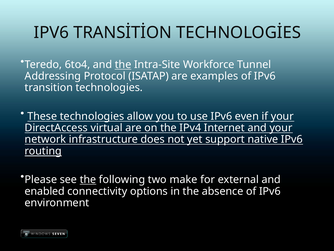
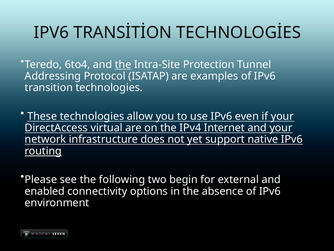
Workforce: Workforce -> Protection (209, 64)
the underline: present -> none (88, 179)
make: make -> begin (184, 179)
